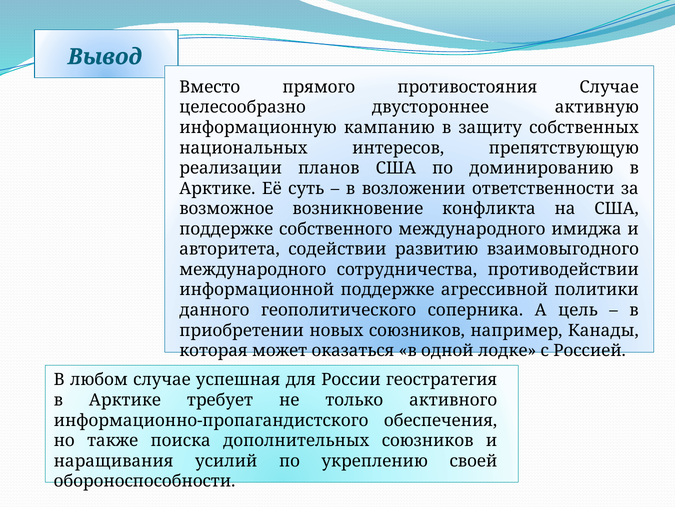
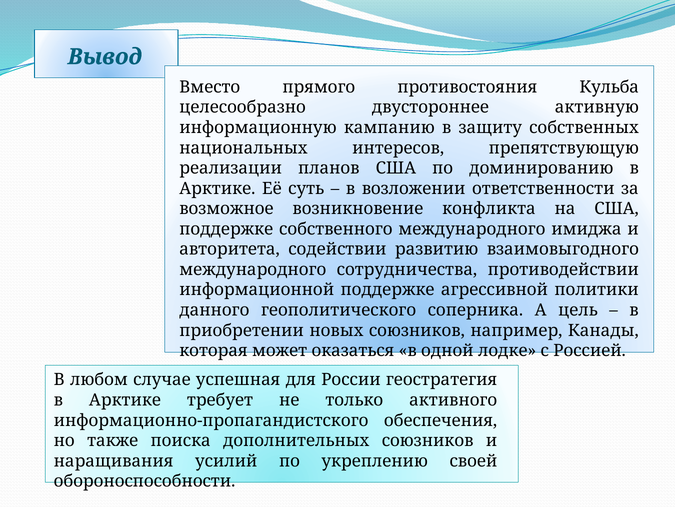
противостояния Случае: Случае -> Кульба (609, 87)
